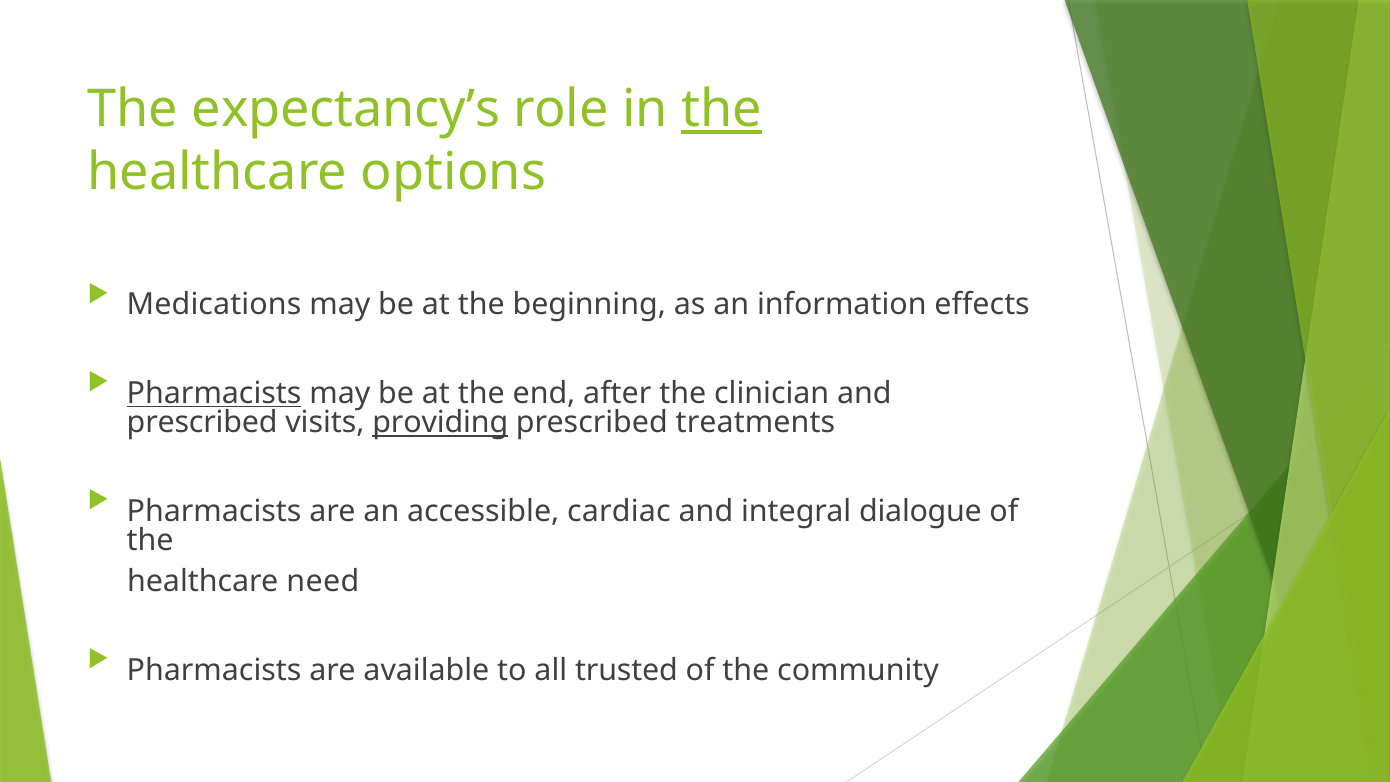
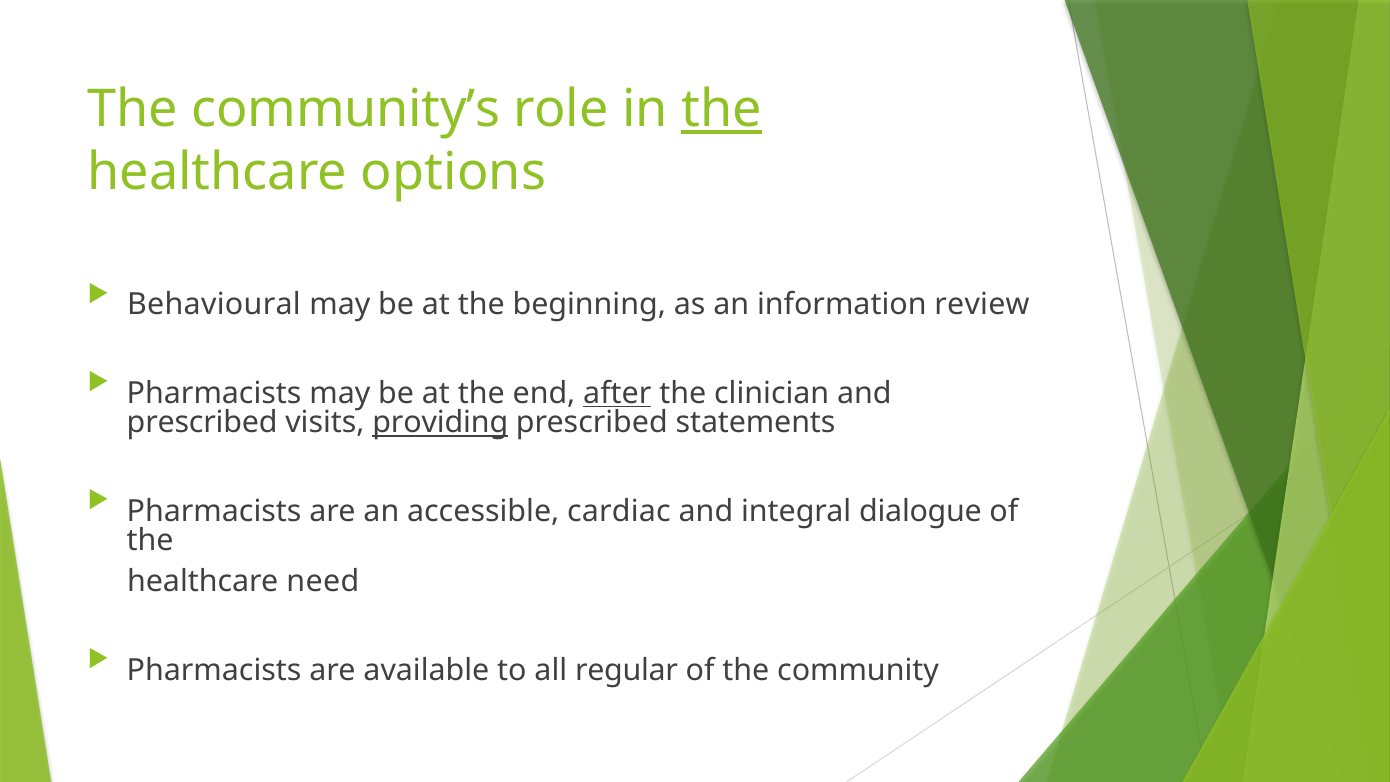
expectancy’s: expectancy’s -> community’s (346, 110)
Medications: Medications -> Behavioural (214, 305)
effects: effects -> review (982, 305)
Pharmacists underline: present -> none (214, 393)
after underline: none -> present (617, 393)
treatments: treatments -> statements (756, 423)
trusted: trusted -> regular (627, 670)
